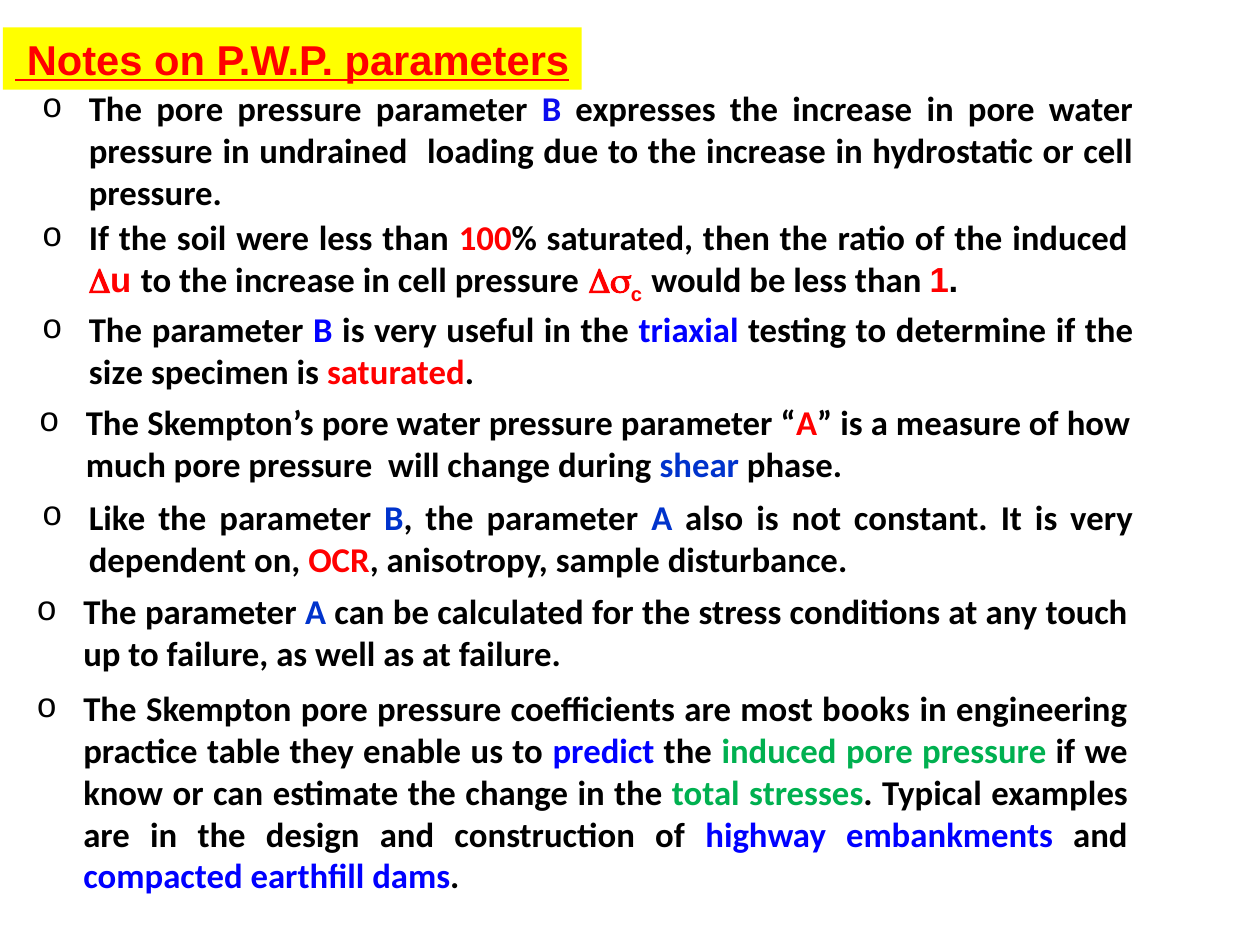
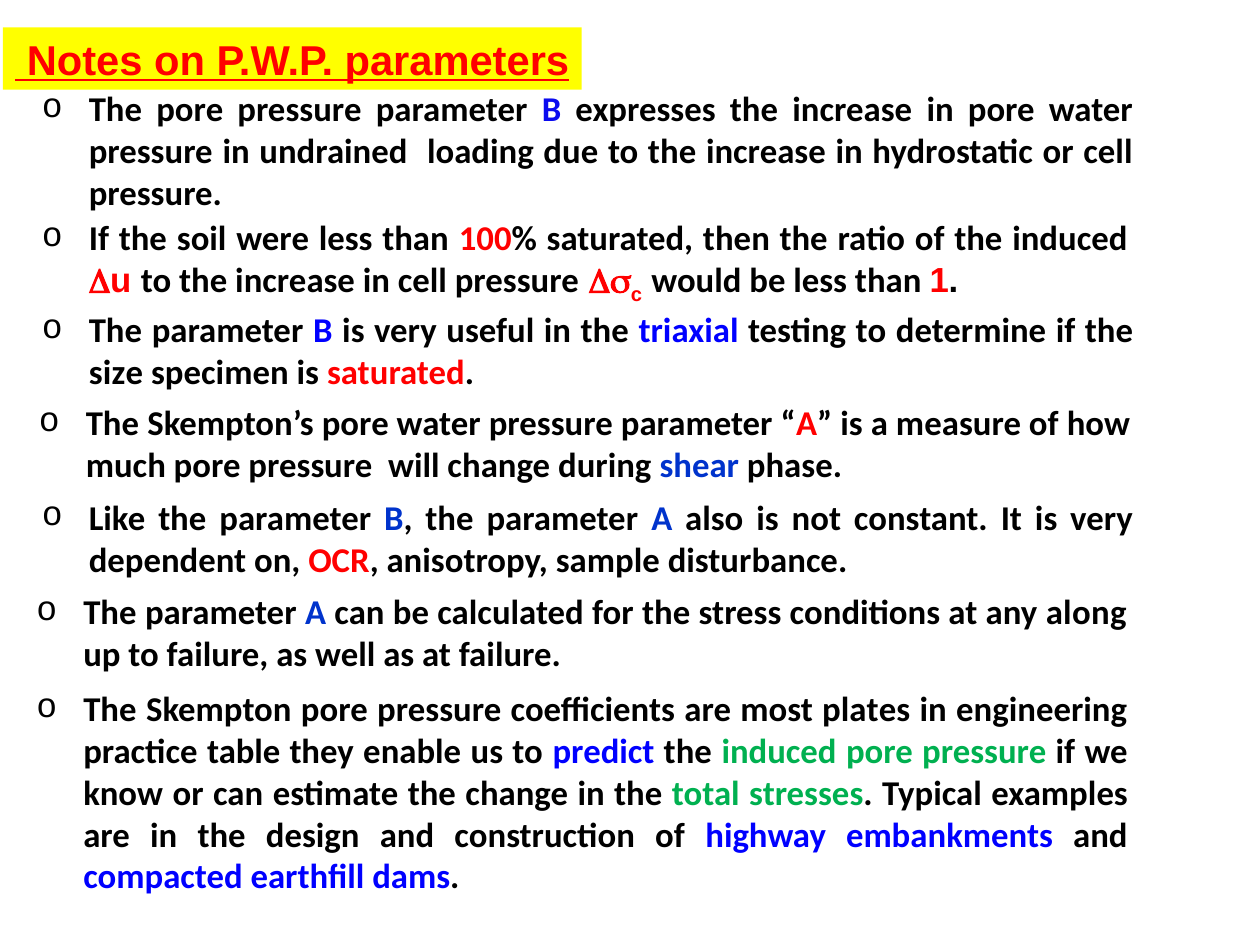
touch: touch -> along (1086, 613)
books: books -> plates (866, 710)
